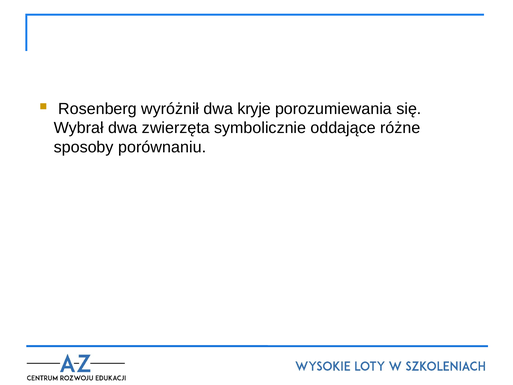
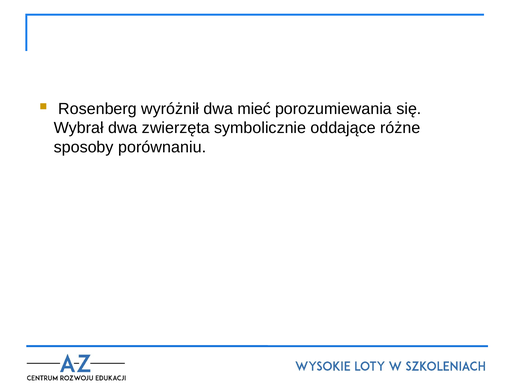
kryje: kryje -> mieć (254, 109)
